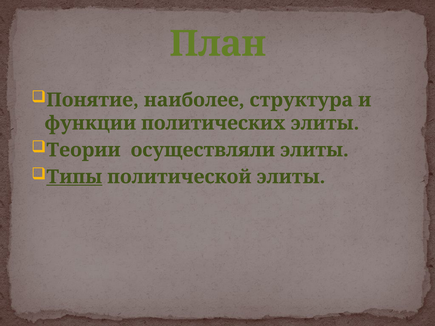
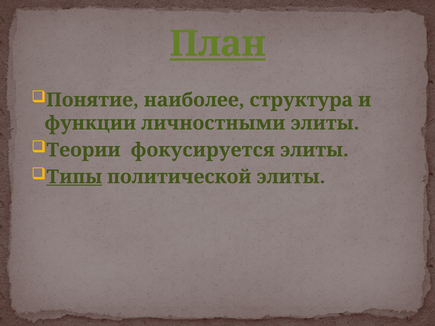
План underline: none -> present (218, 44)
политических: политических -> личностными (213, 123)
осуществляли: осуществляли -> фокусируется (203, 150)
